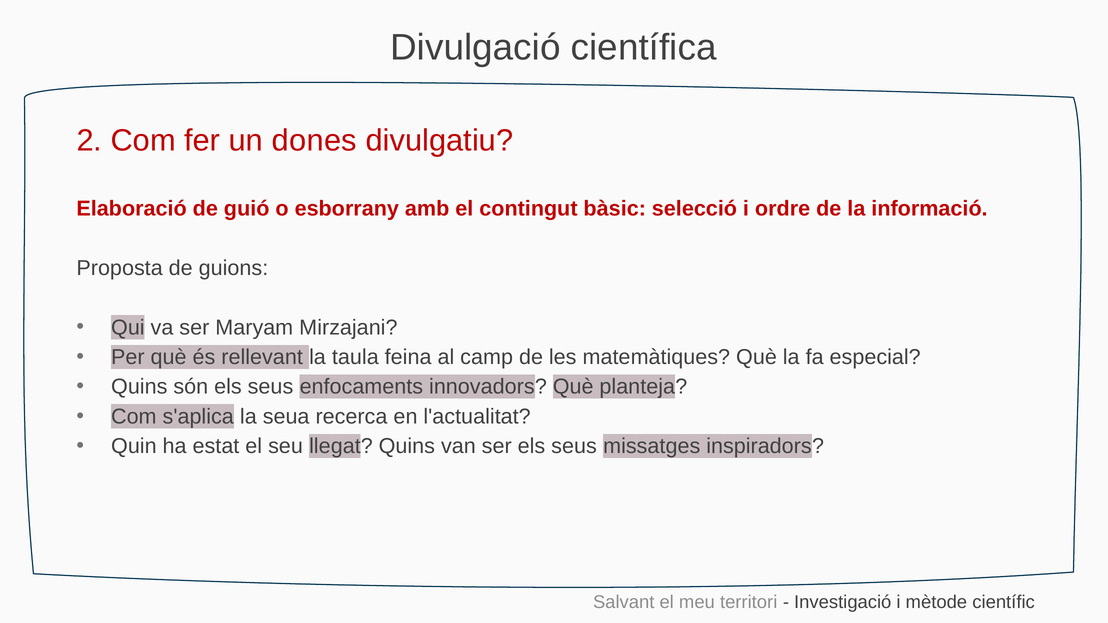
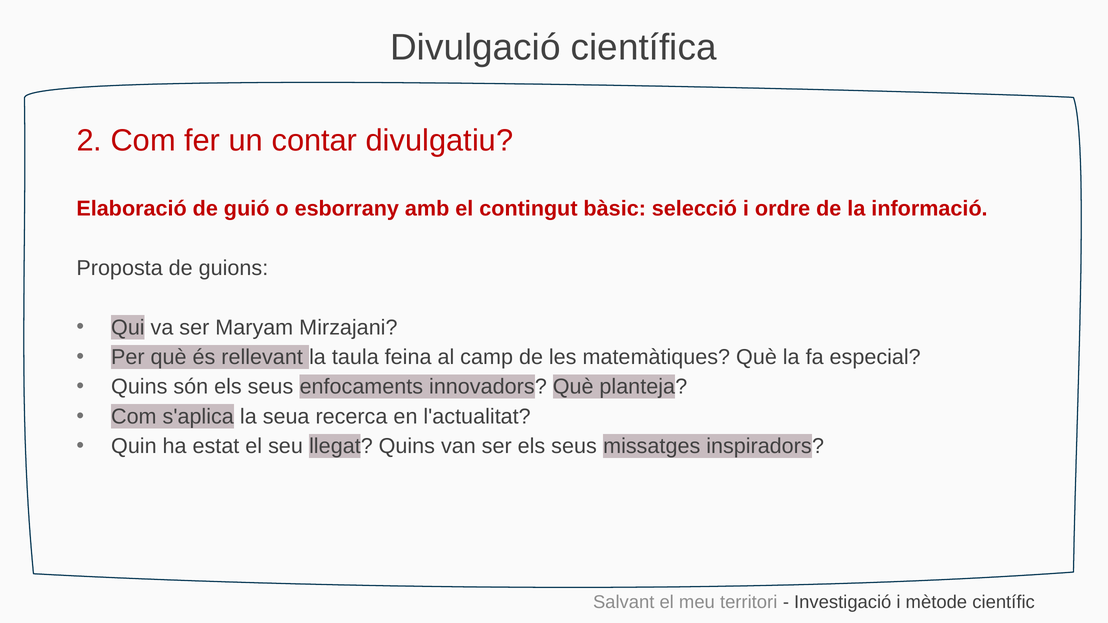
dones: dones -> contar (314, 141)
